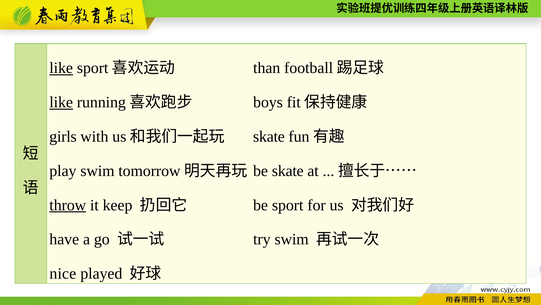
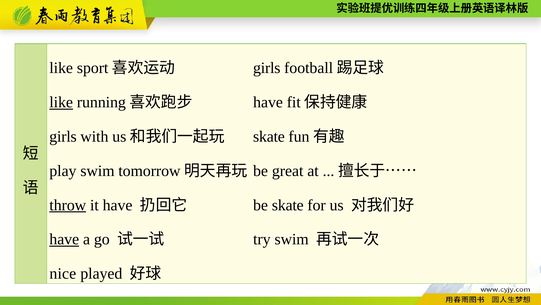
like underline: present -> none (61, 68)
than: than -> girls (267, 68)
boys: boys -> have (268, 102)
be skate: skate -> great (288, 171)
it keep: keep -> have (118, 205)
be sport: sport -> skate (288, 205)
have underline: none -> present (64, 239)
